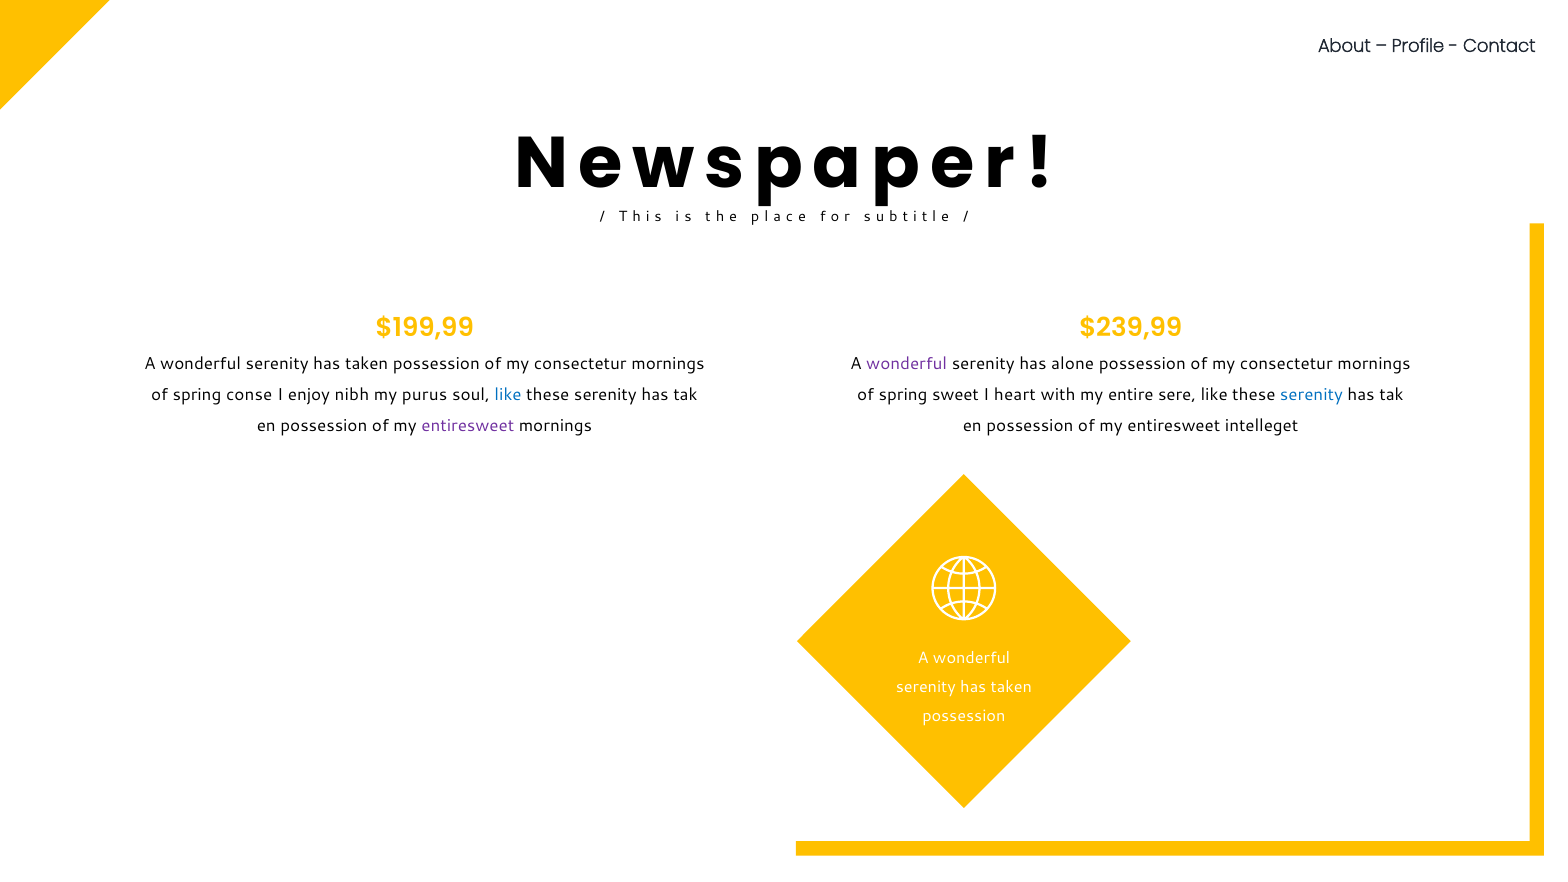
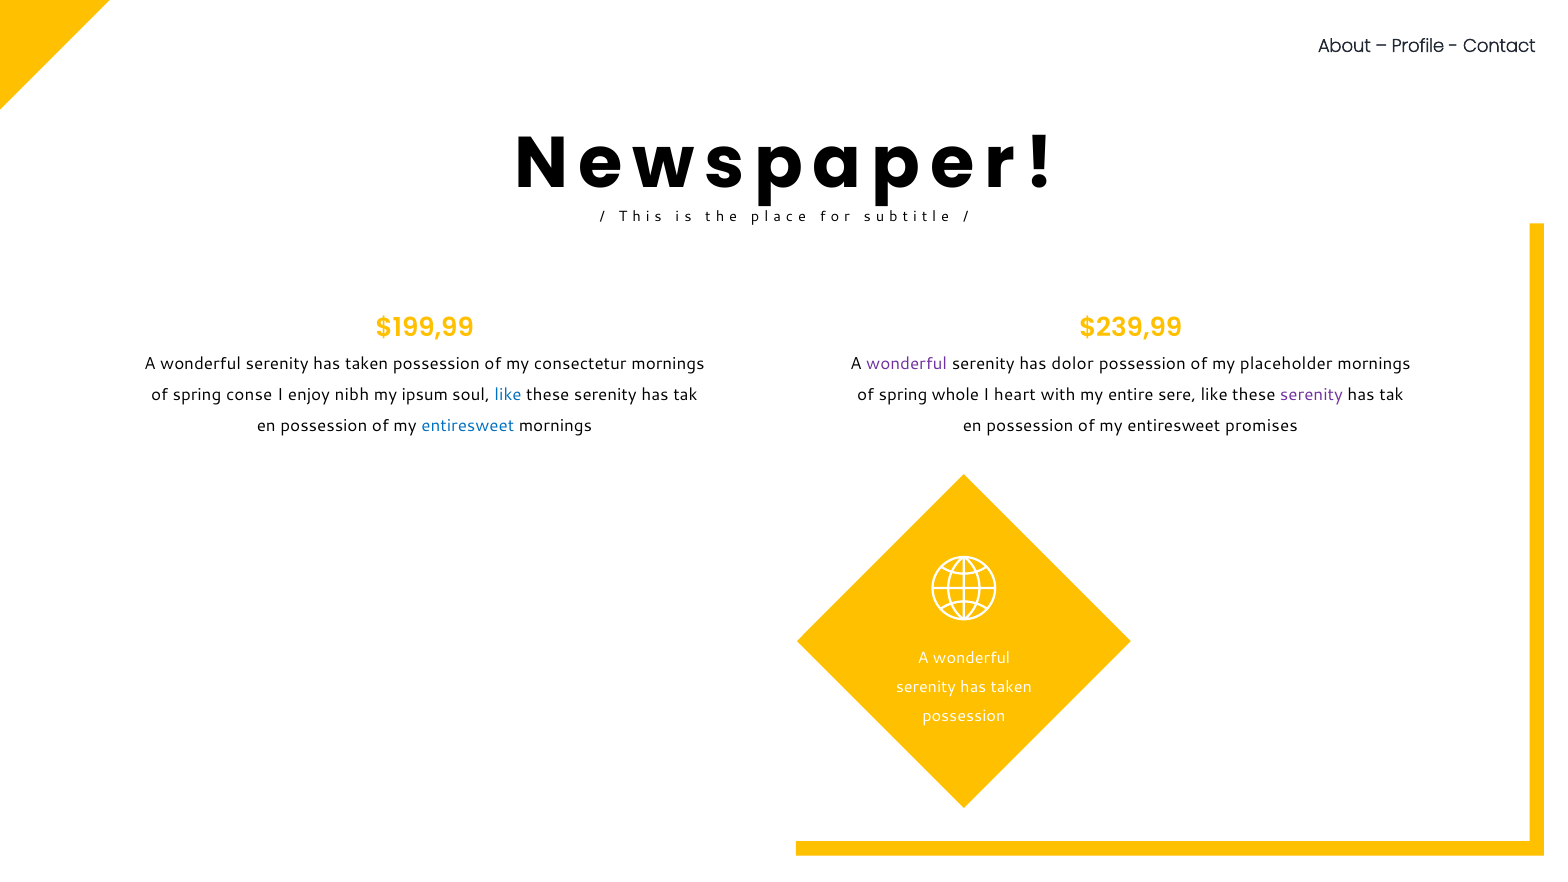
alone: alone -> dolor (1073, 364)
consectetur: consectetur -> placeholder (1286, 364)
purus: purus -> ipsum (425, 395)
sweet: sweet -> whole (955, 395)
serenity colour: blue -> purple (1311, 395)
entiresweet colour: purple -> blue (468, 426)
intelleget: intelleget -> promises (1262, 426)
